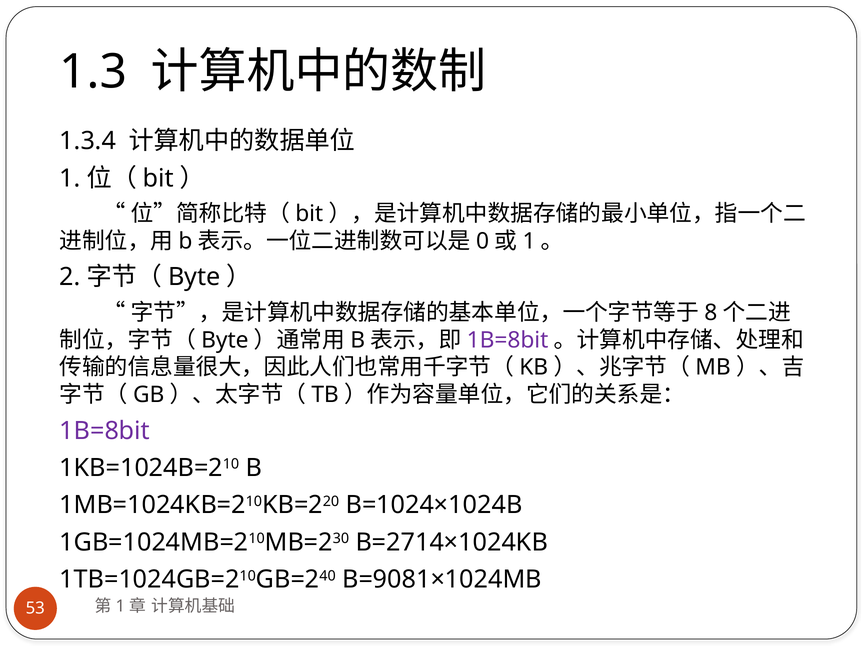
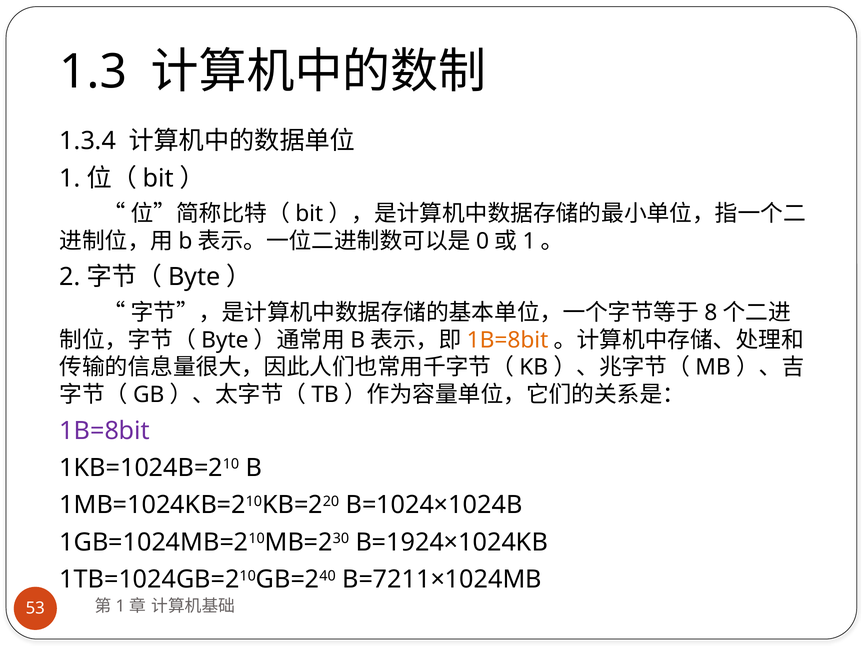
1B=8bit colour: purple -> orange (508, 340)
B=2714×1024KB: B=2714×1024KB -> B=1924×1024KB (452, 542)
B=9081×1024MB: B=9081×1024MB -> B=7211×1024MB (442, 579)
